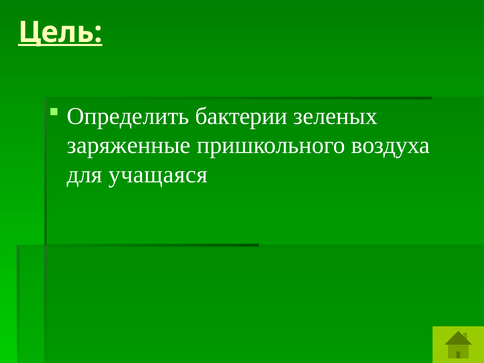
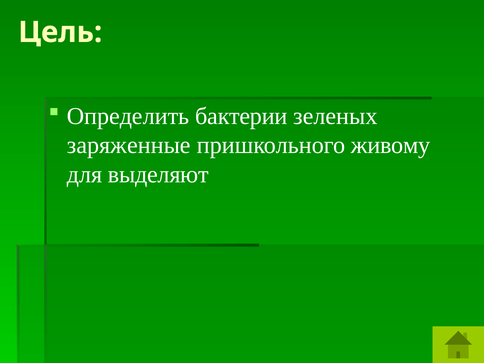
Цель underline: present -> none (60, 32)
воздуха: воздуха -> живому (391, 145)
учащаяся: учащаяся -> выделяют (158, 174)
